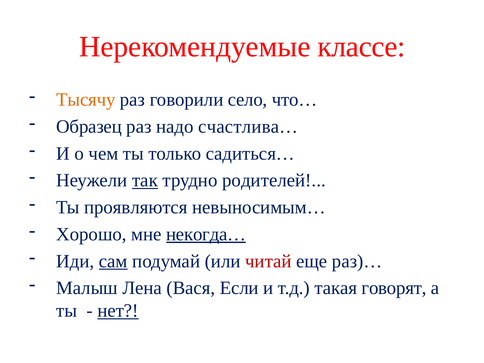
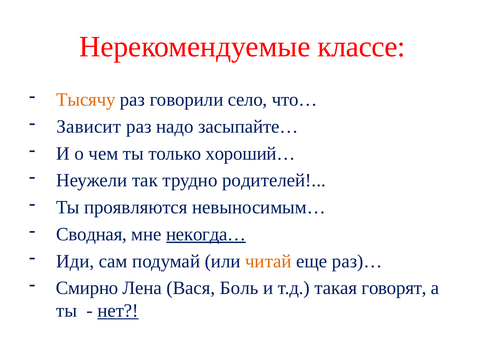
Образец: Образец -> Зависит (89, 127)
счастлива…: счастлива… -> засыпайте… (248, 127)
садиться…: садиться… -> хороший… (250, 154)
так underline: present -> none (145, 180)
Хорошо: Хорошо -> Сводная (92, 234)
сам underline: present -> none (113, 261)
читай colour: red -> orange (268, 261)
Малыш: Малыш -> Смирно (87, 288)
Если: Если -> Боль (239, 288)
